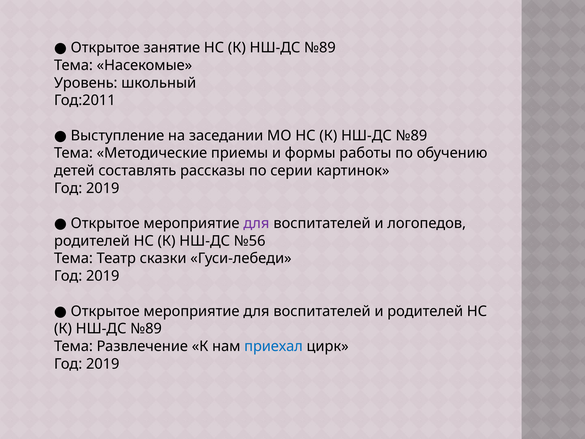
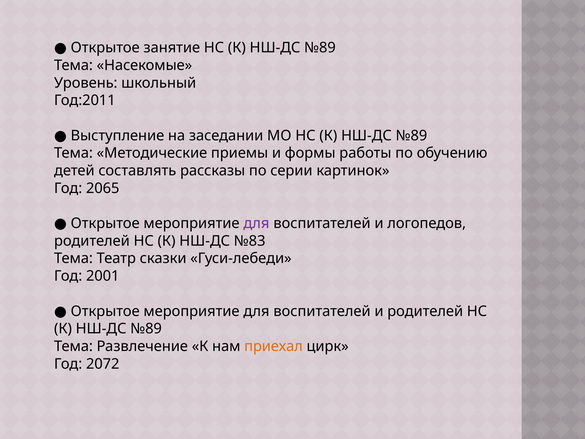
2019: 2019 -> 2065 (103, 188)
№56: №56 -> №83 (250, 241)
2019: 2019 -> 2001 (103, 276)
приехал colour: blue -> orange (274, 346)
2019: 2019 -> 2072 (103, 364)
